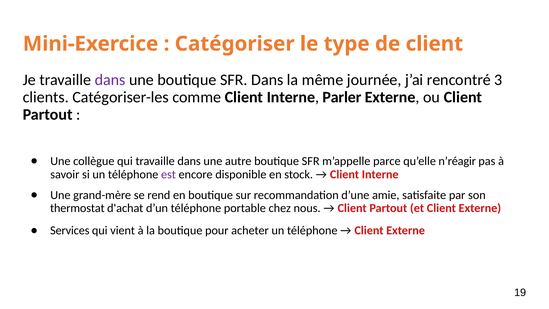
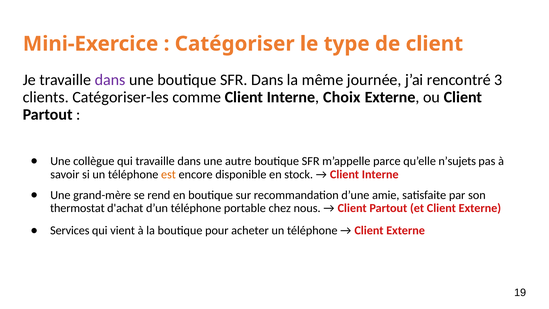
Parler: Parler -> Choix (342, 97)
n’réagir: n’réagir -> n’sujets (457, 161)
est colour: purple -> orange (168, 174)
